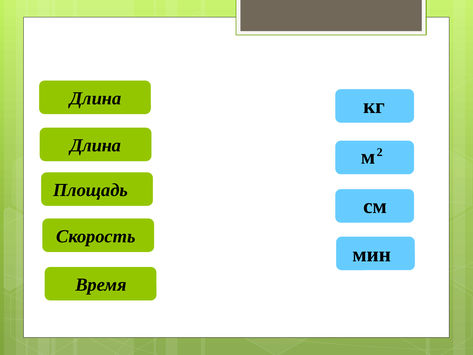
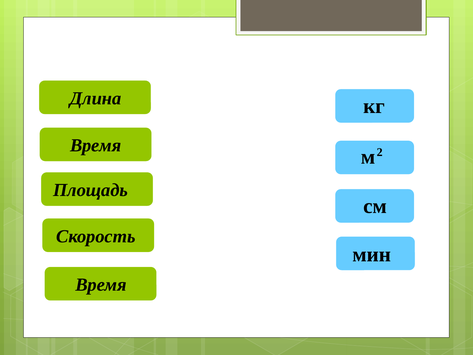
Длина: Длина -> Время (96, 145)
